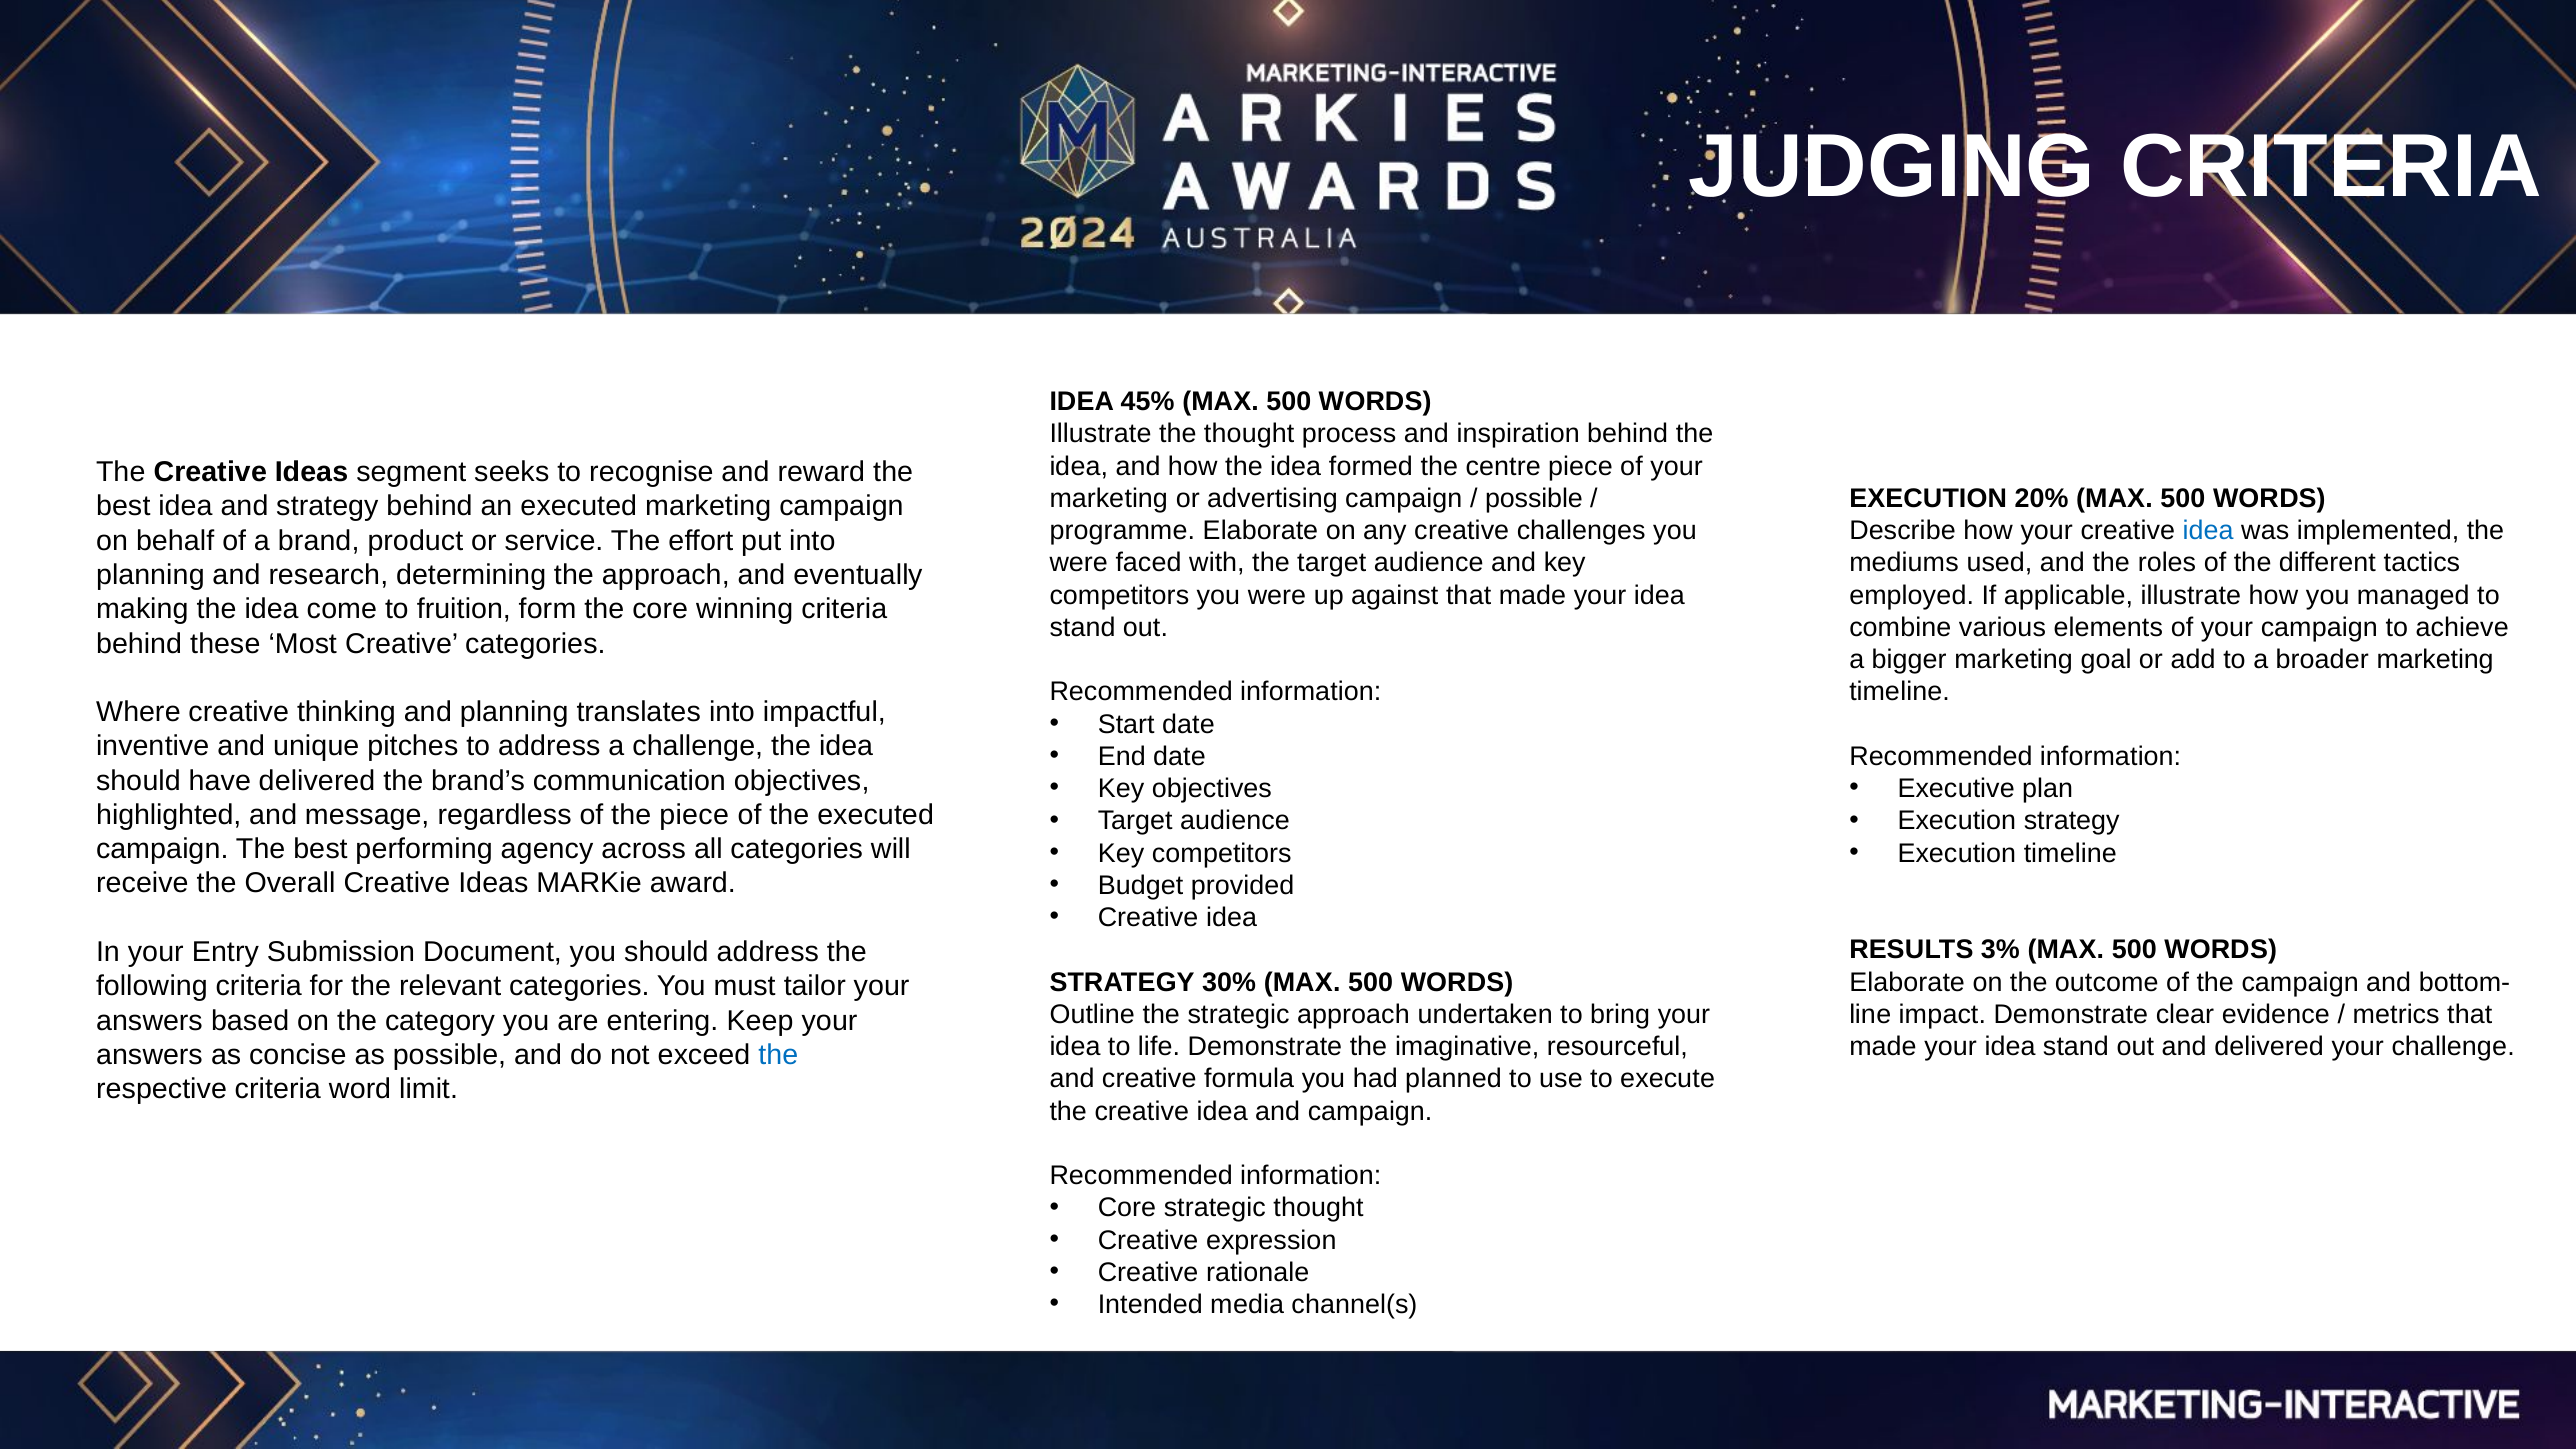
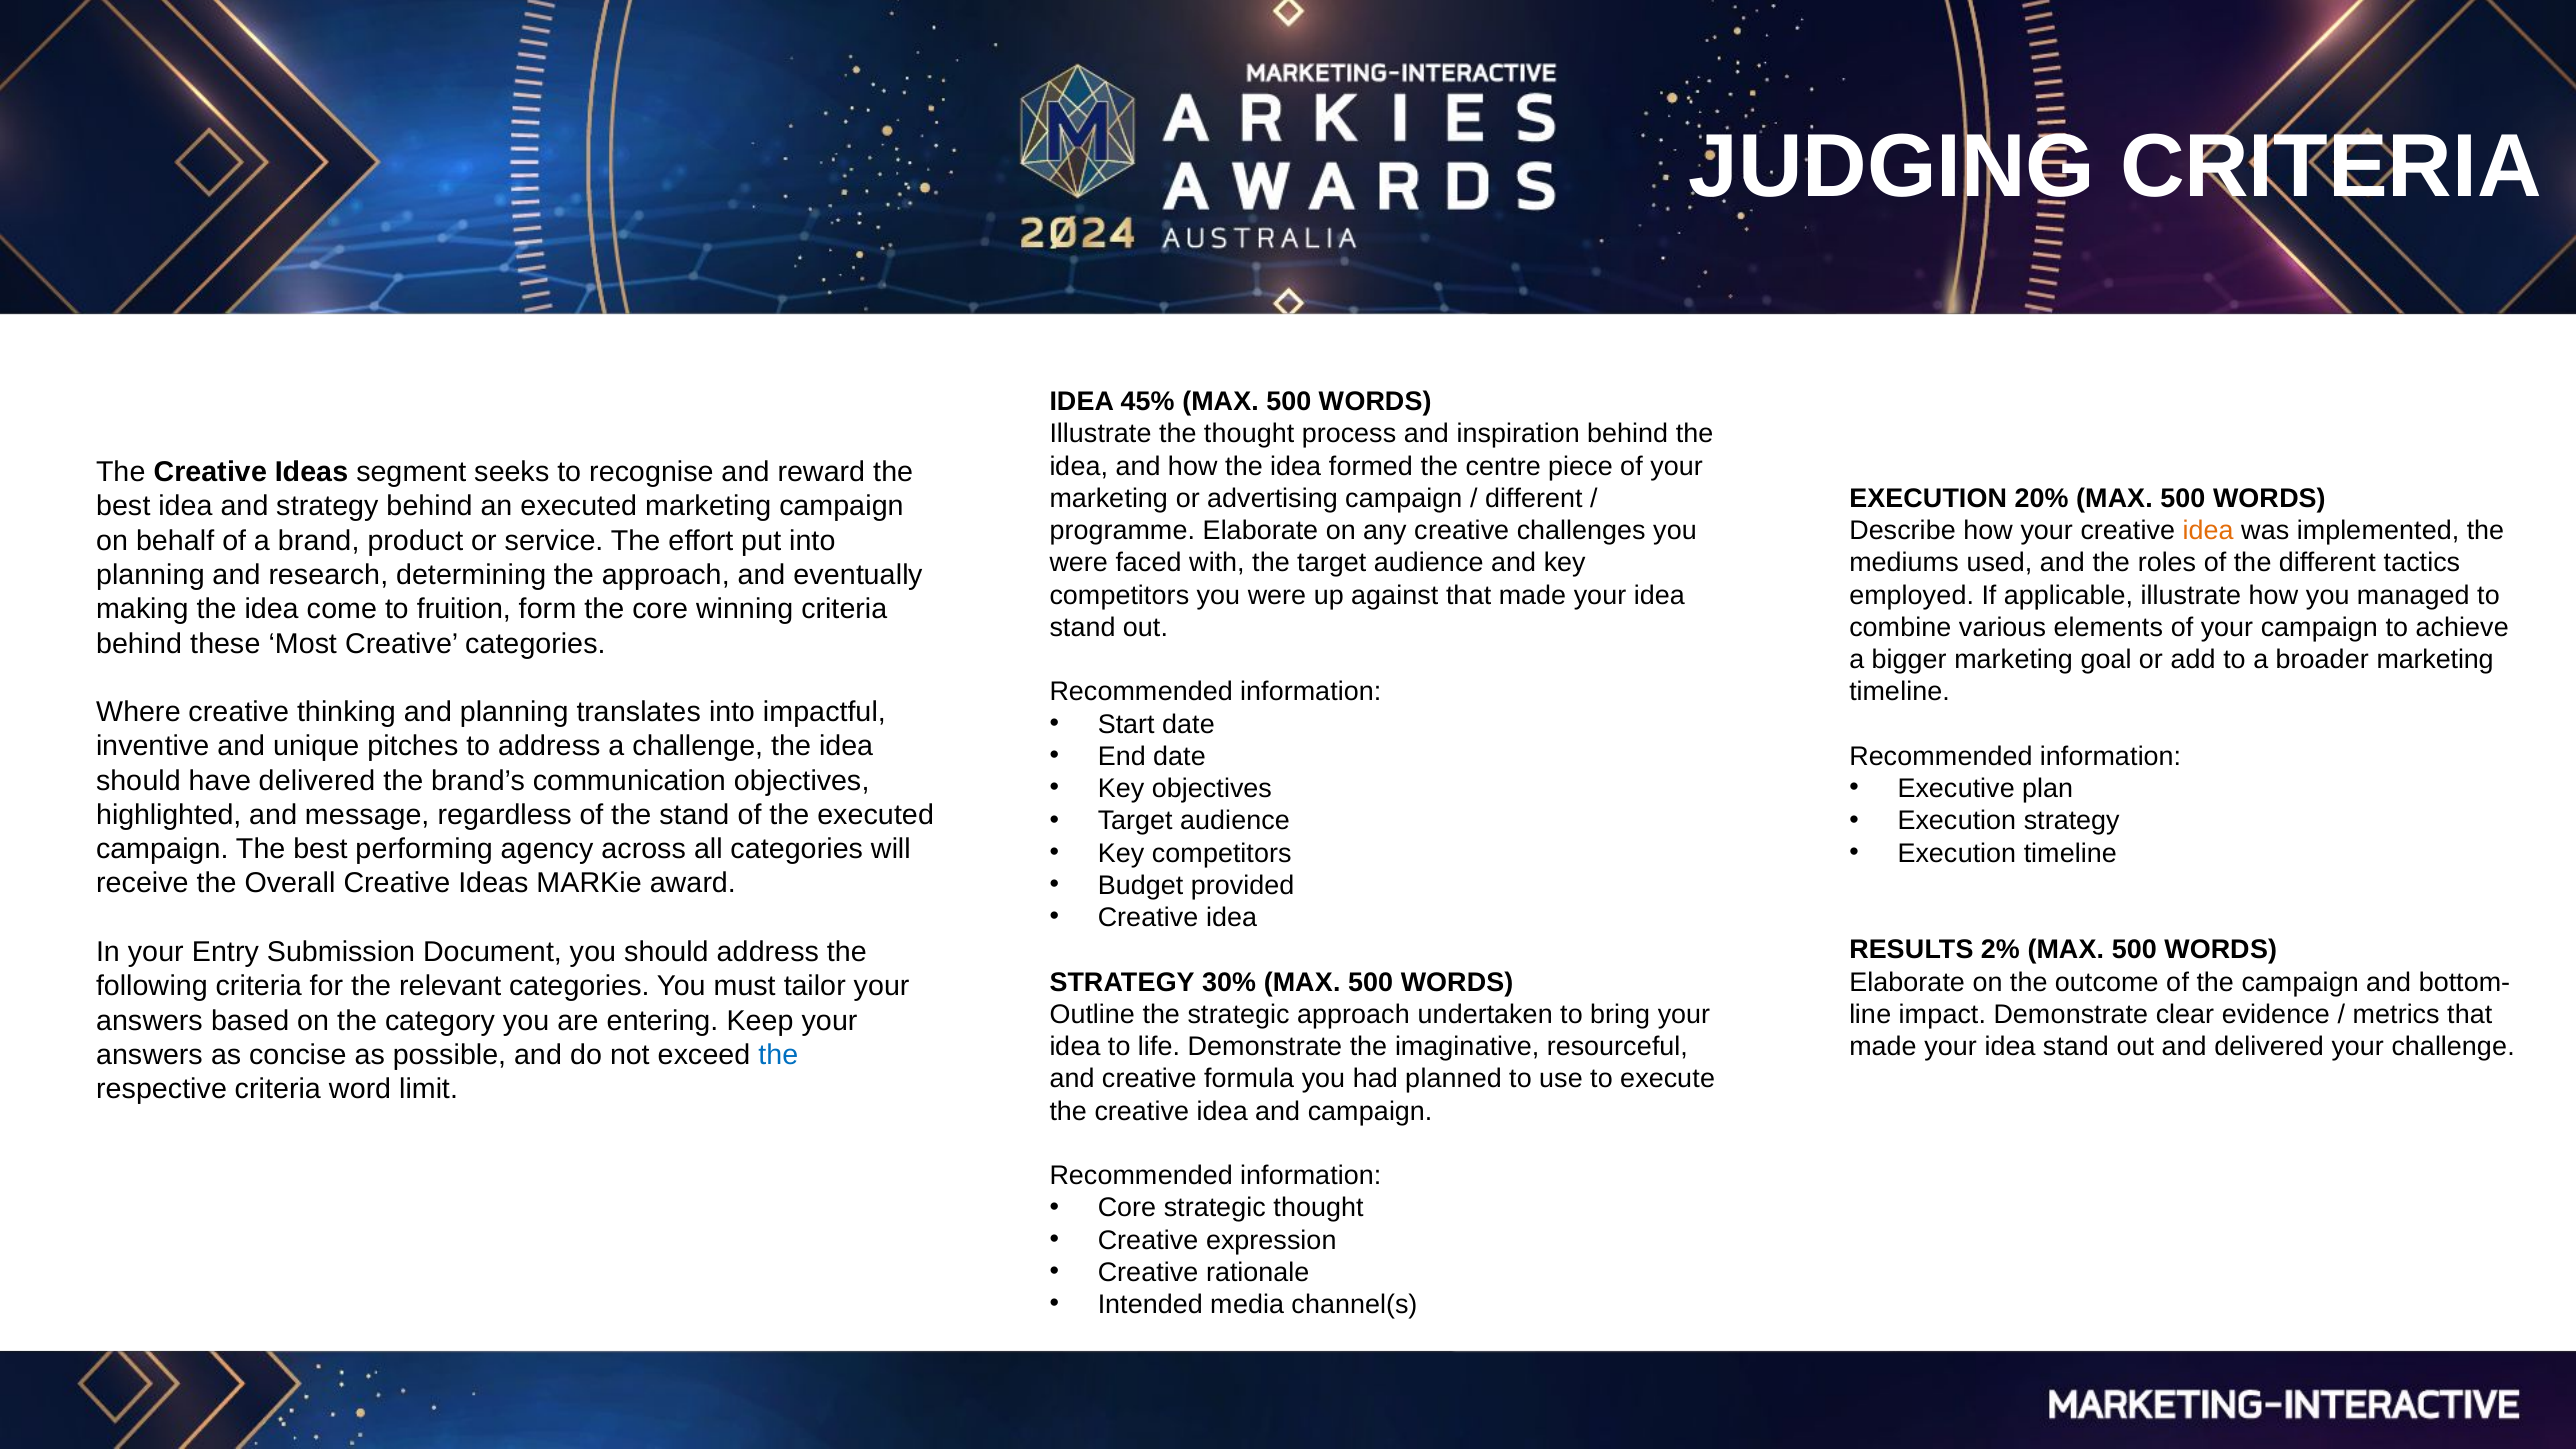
possible: possible -> different (1534, 498)
idea colour: blue -> orange (2208, 531)
the piece: piece -> stand (694, 815)
3%: 3% -> 2% (2000, 950)
